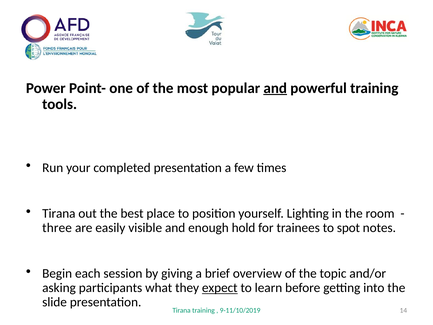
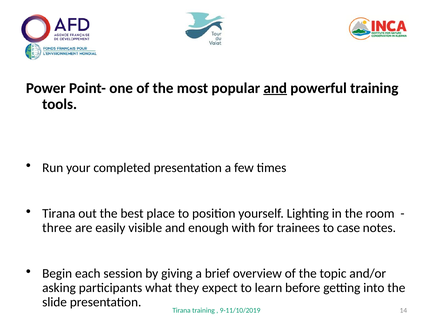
hold: hold -> with (244, 228)
spot: spot -> case (348, 228)
expect underline: present -> none (220, 288)
